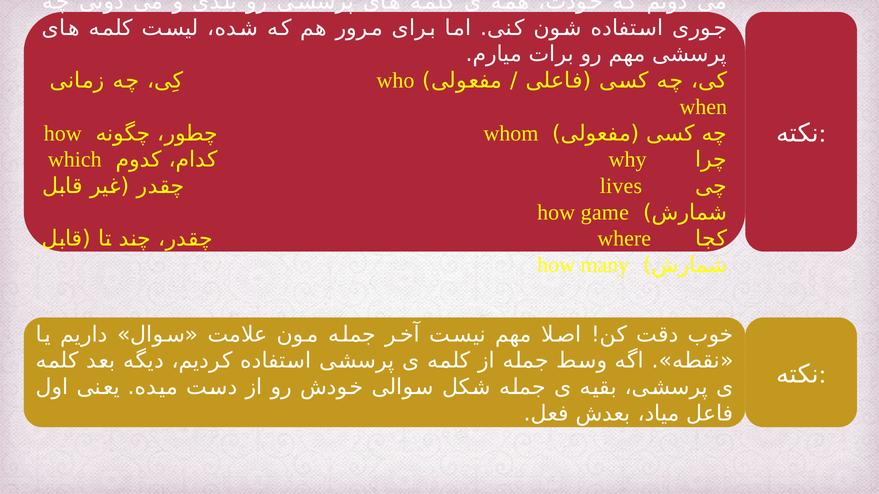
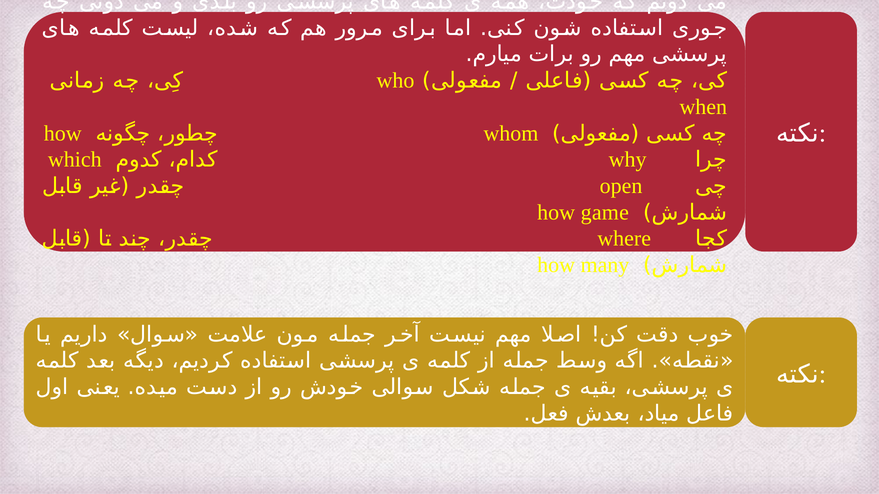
lives: lives -> open (621, 186)
